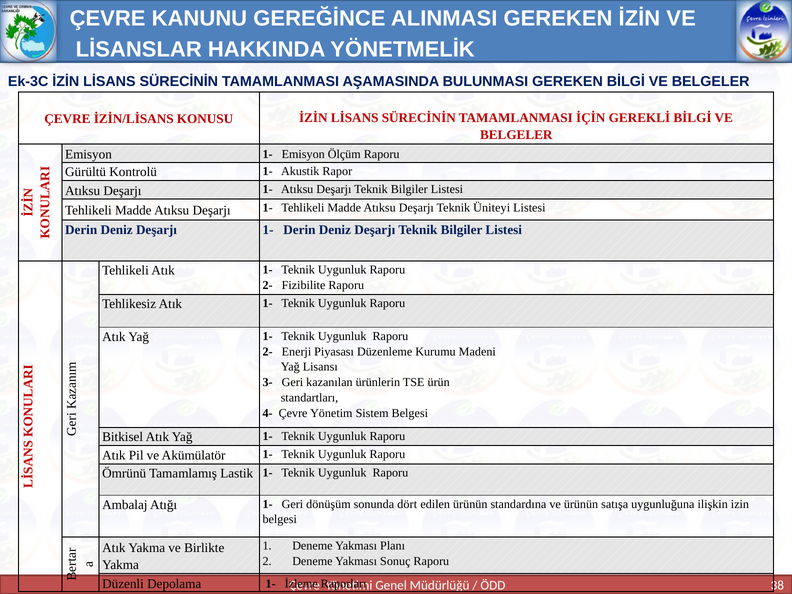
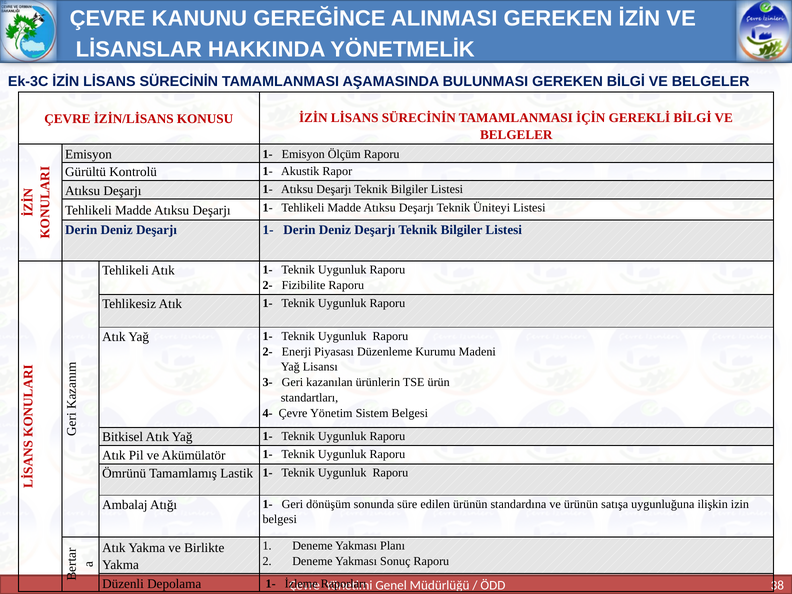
dört: dört -> süre (407, 504)
